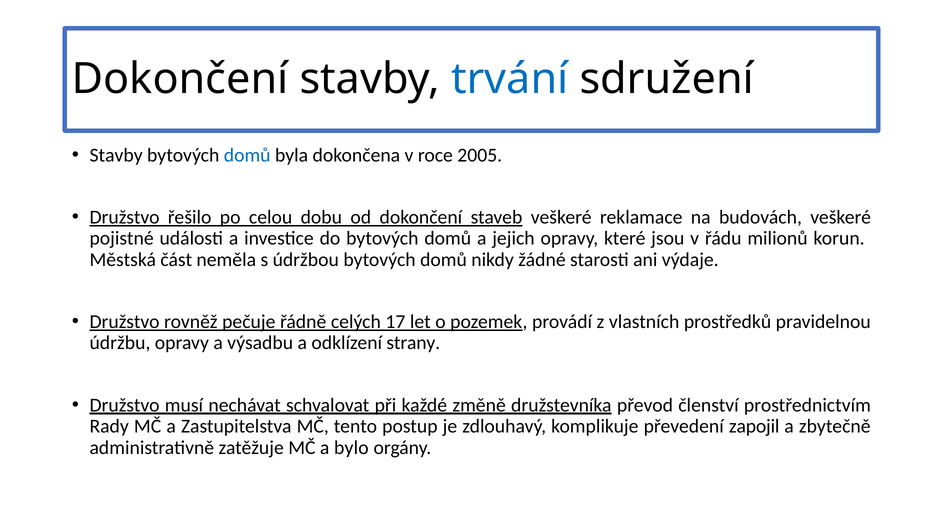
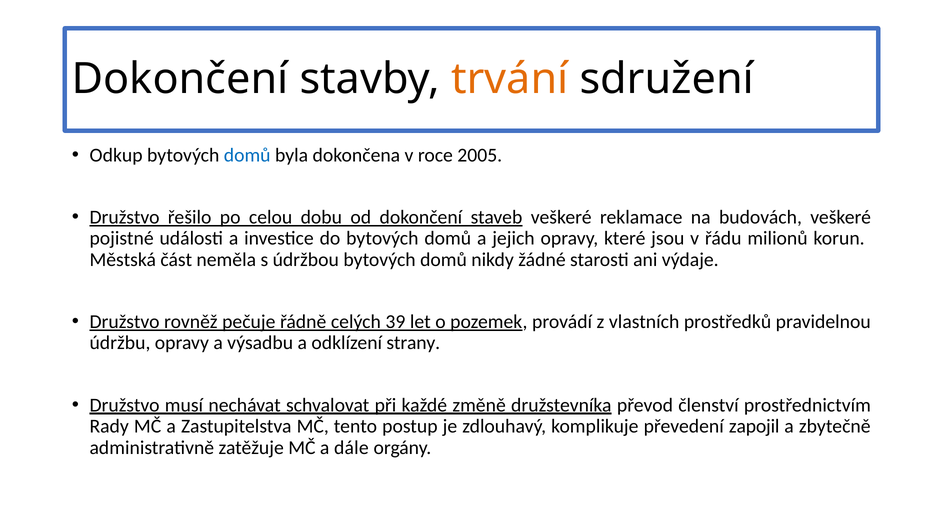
trvání colour: blue -> orange (510, 79)
Stavby: Stavby -> Odkup (116, 155)
17: 17 -> 39 (395, 322)
bylo: bylo -> dále (351, 448)
